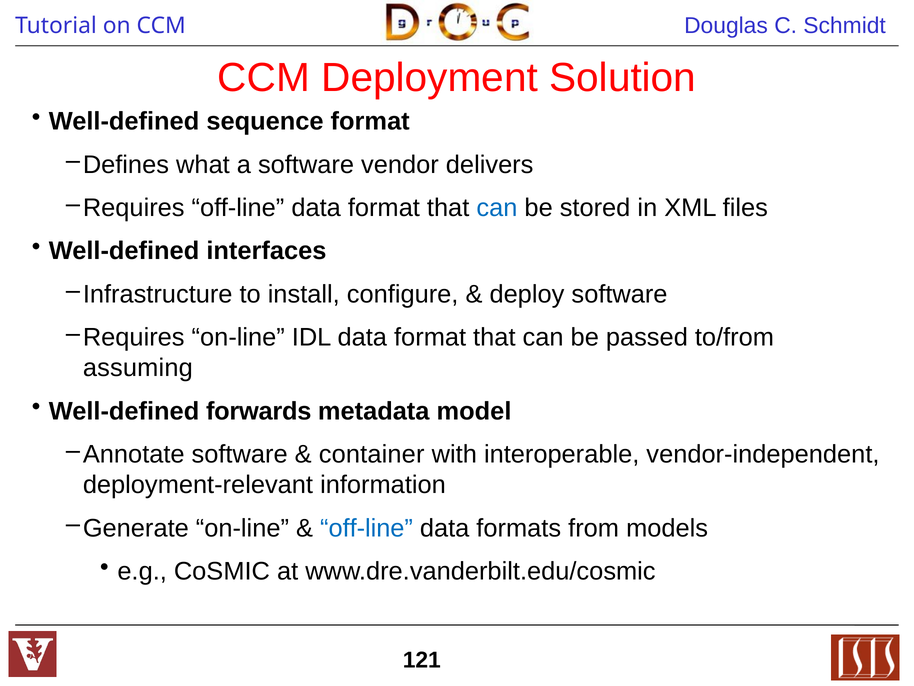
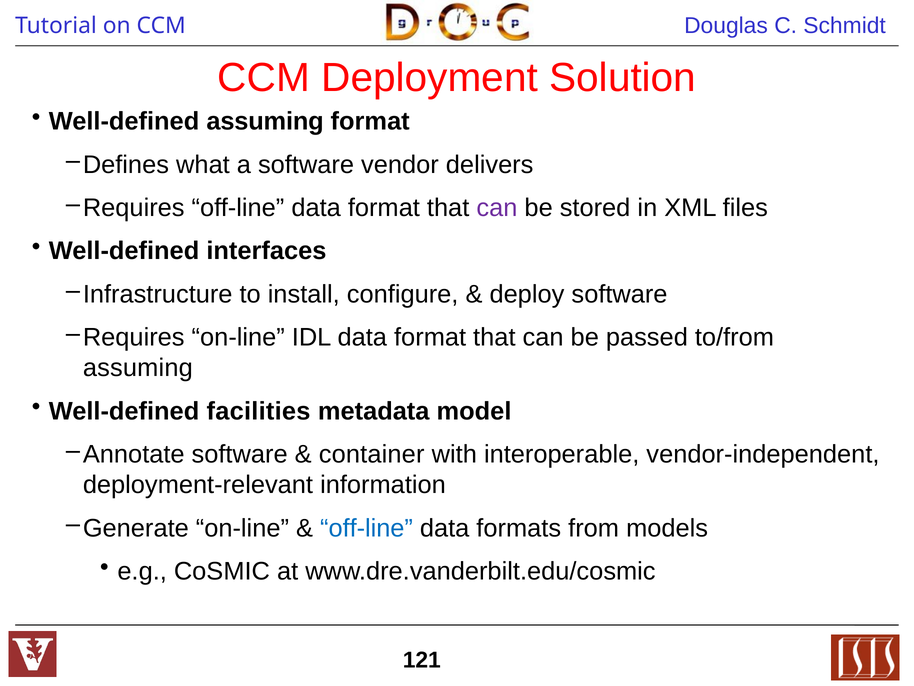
Well-defined sequence: sequence -> assuming (265, 121)
can colour: blue -> purple (497, 208)
forwards: forwards -> facilities (259, 411)
